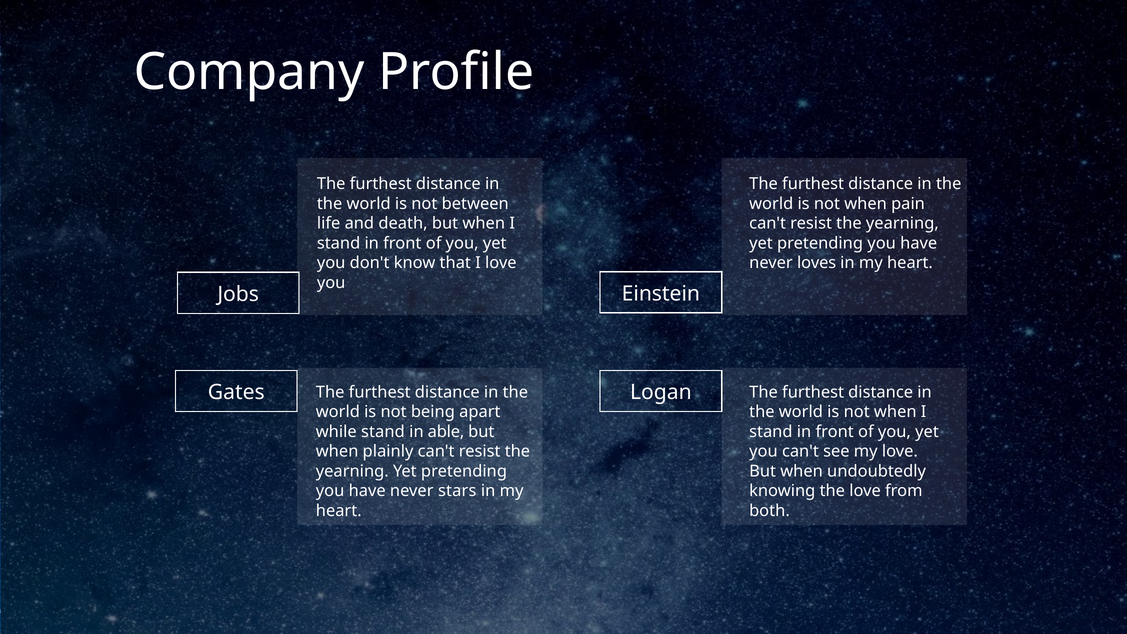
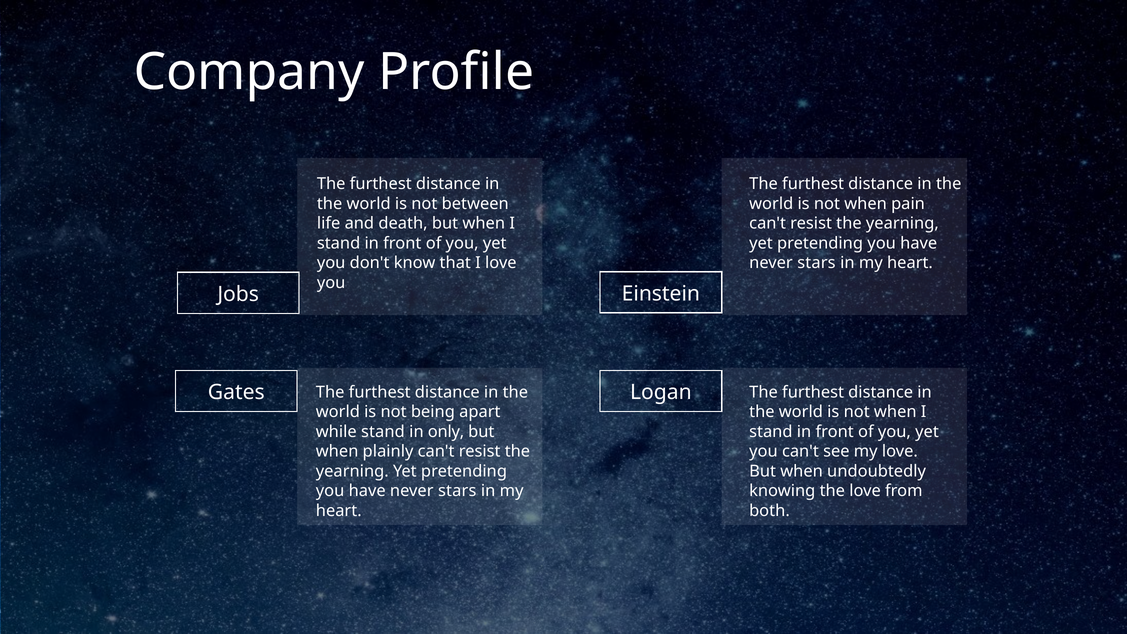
loves: loves -> stars (816, 263)
able: able -> only (446, 432)
